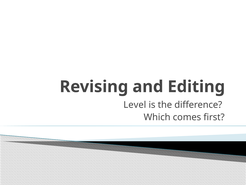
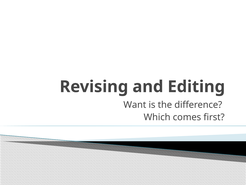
Level: Level -> Want (135, 105)
